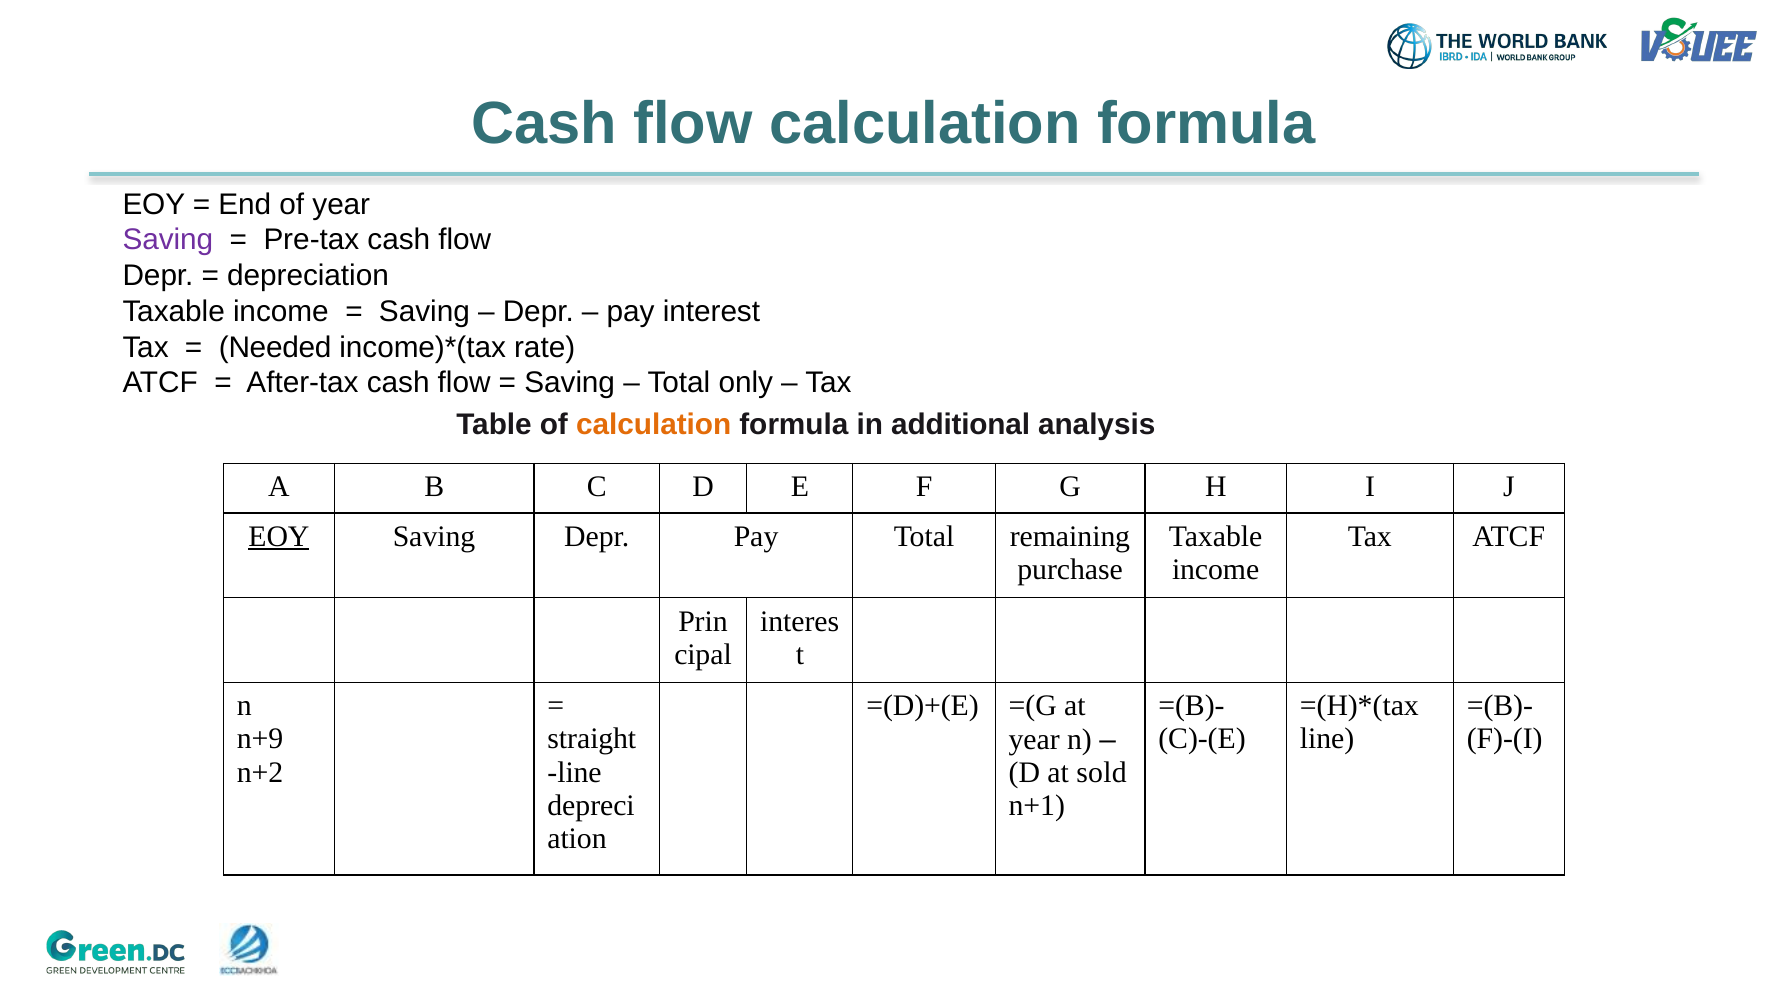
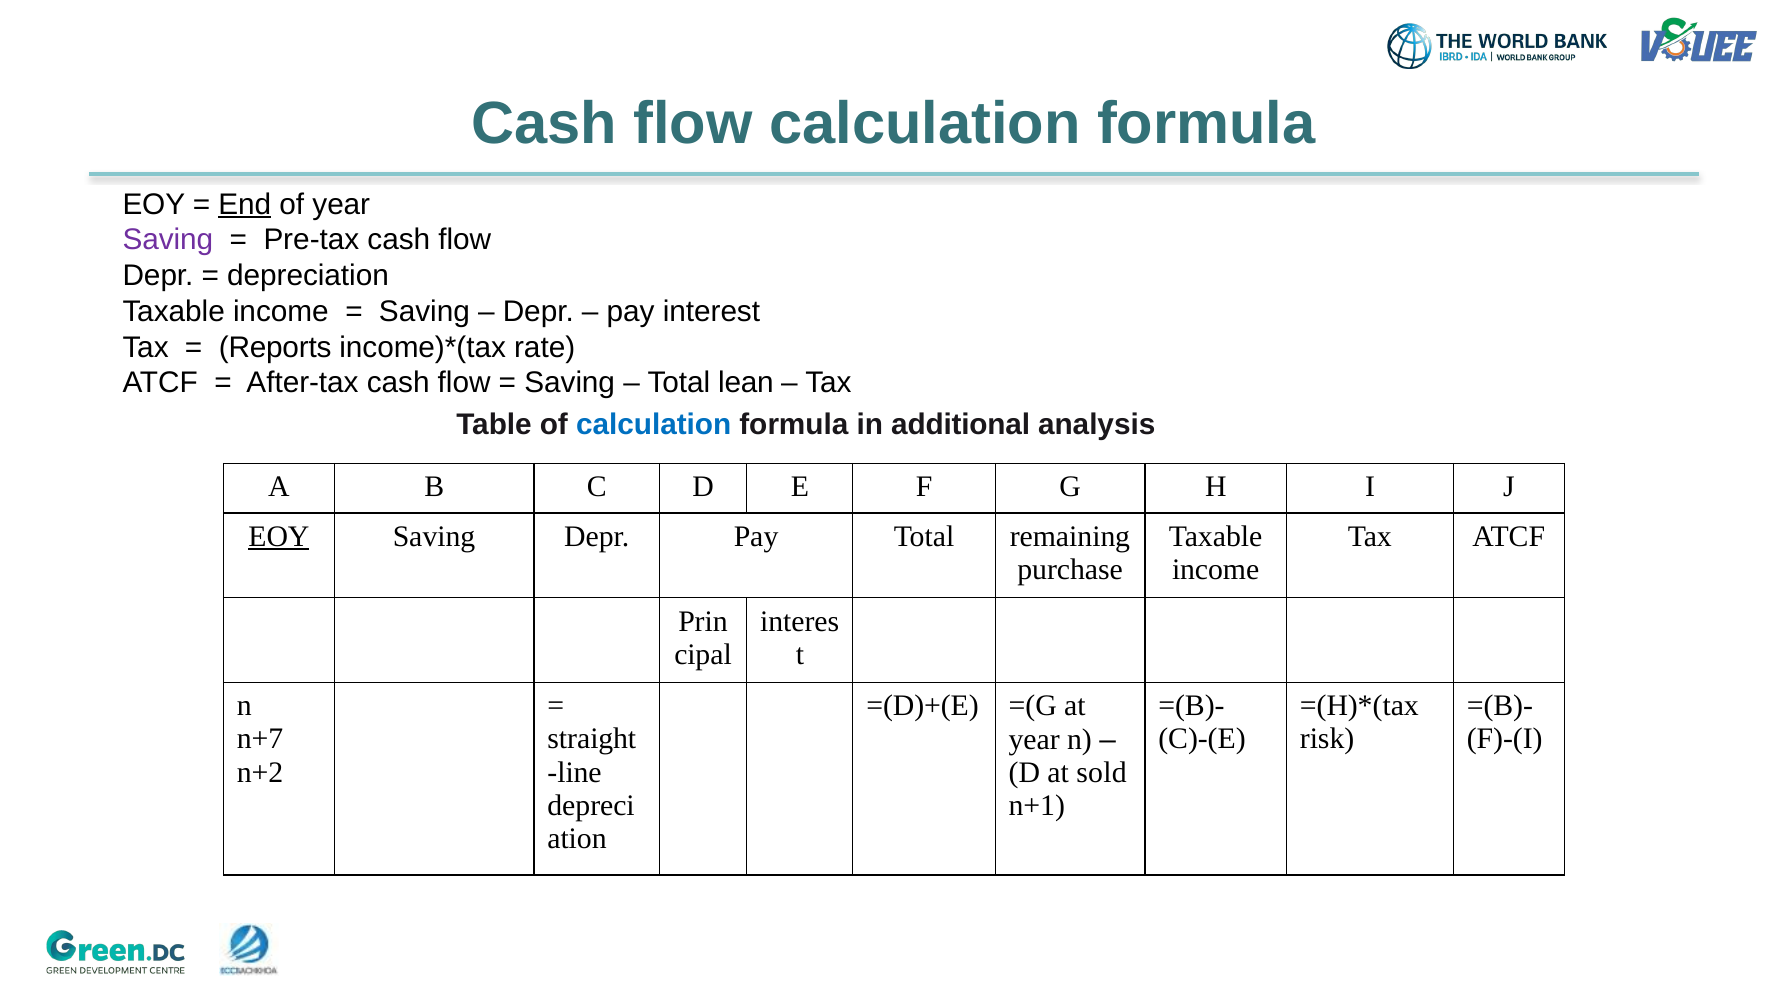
End underline: none -> present (245, 204)
Needed: Needed -> Reports (275, 347)
only: only -> lean (746, 383)
calculation colour: orange -> blue (654, 424)
n+9: n+9 -> n+7 (260, 739)
line: line -> risk (1327, 739)
